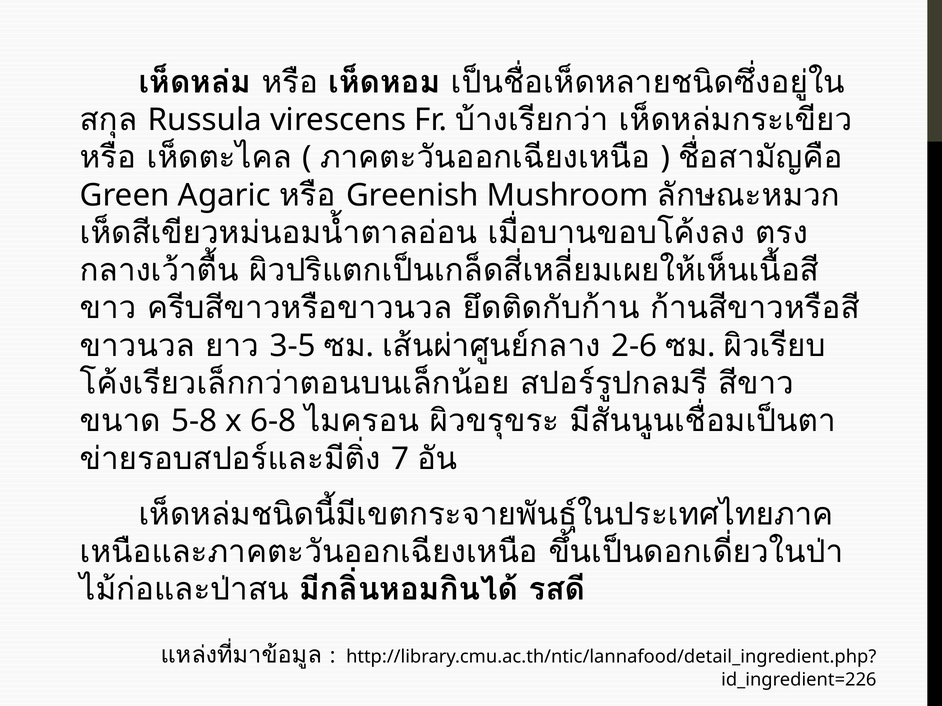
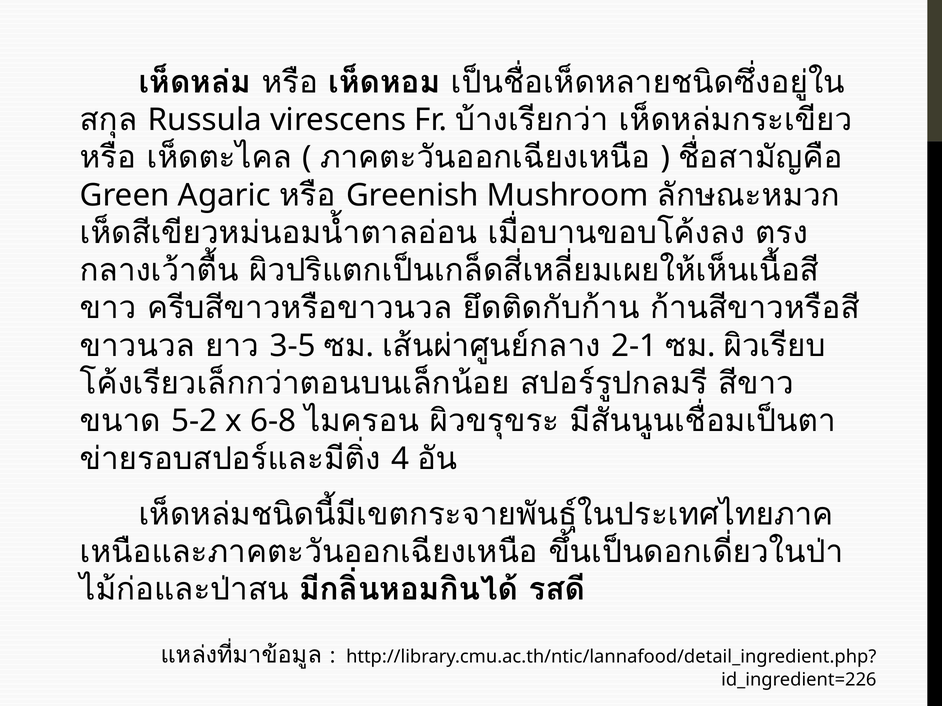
2-6: 2-6 -> 2-1 (634, 346)
5-8: 5-8 -> 5-2 (194, 421)
7: 7 -> 4 (400, 459)
